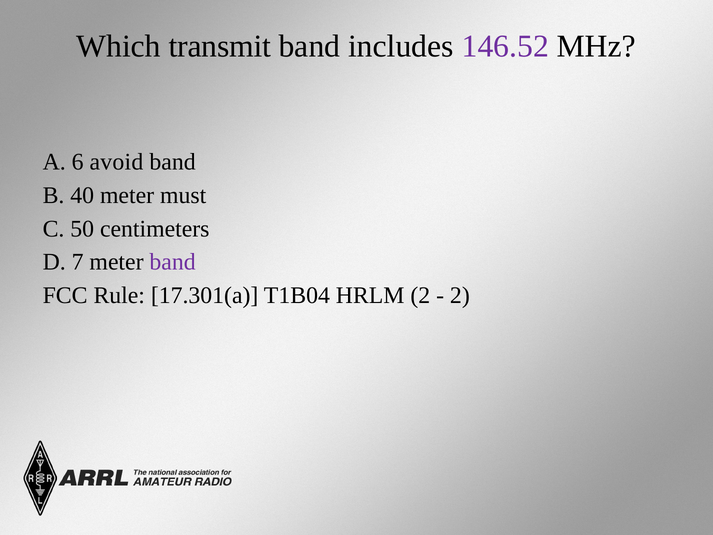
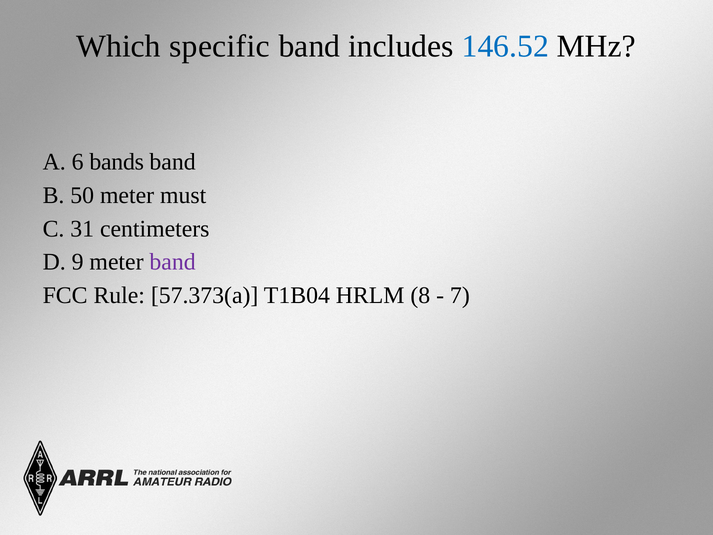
transmit: transmit -> specific (220, 46)
146.52 colour: purple -> blue (505, 46)
avoid: avoid -> bands (117, 162)
40: 40 -> 50 (82, 195)
50: 50 -> 31 (82, 229)
7: 7 -> 9 (78, 262)
17.301(a: 17.301(a -> 57.373(a (205, 295)
HRLM 2: 2 -> 8 (420, 295)
2: 2 -> 7 (460, 295)
